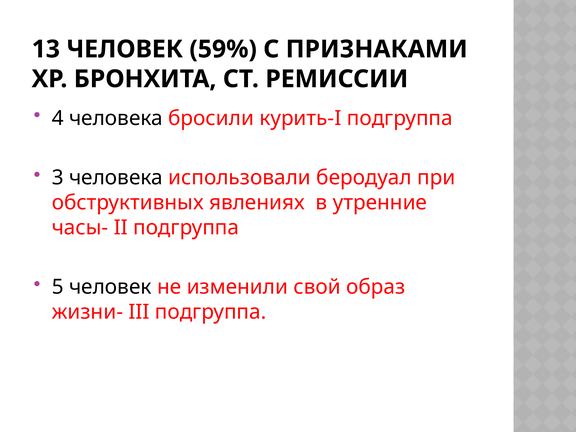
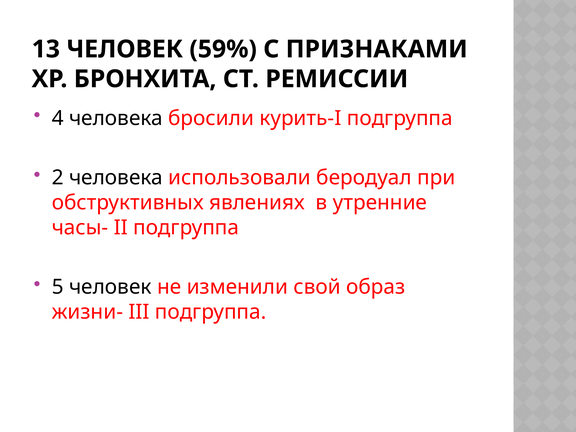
3: 3 -> 2 (58, 178)
